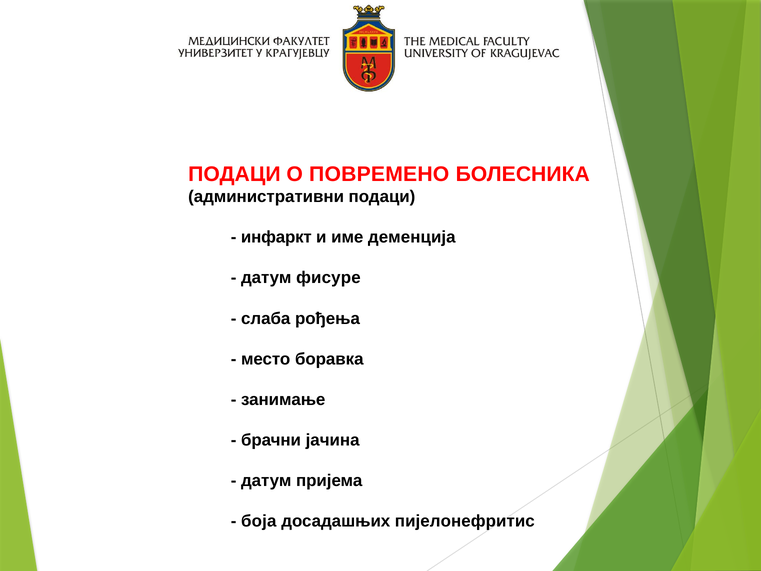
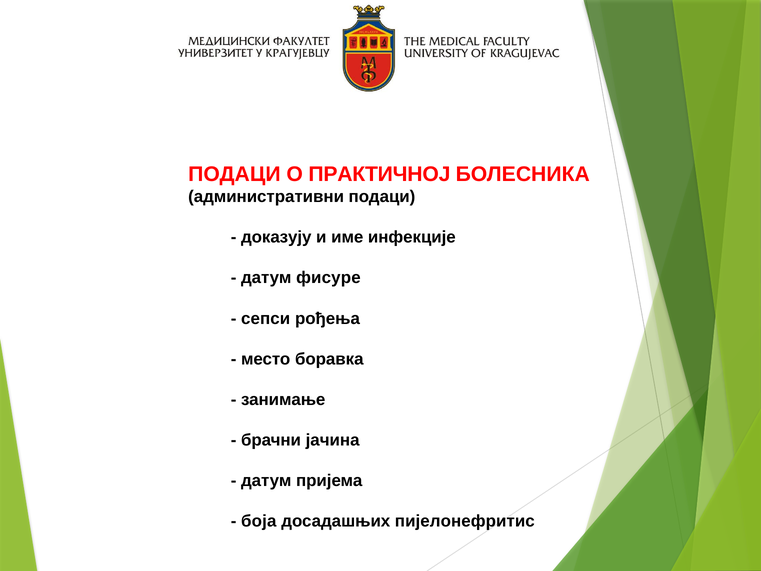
ПОВРЕМЕНО: ПОВРЕМЕНО -> ПРАКТИЧНОЈ (379, 174)
инфаркт: инфаркт -> доказују (276, 237)
деменција: деменција -> инфекције (412, 237)
слаба: слаба -> сепси (266, 318)
